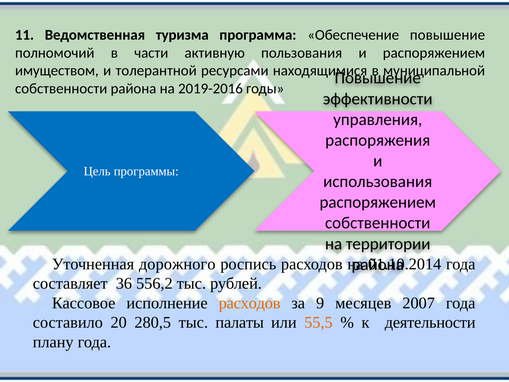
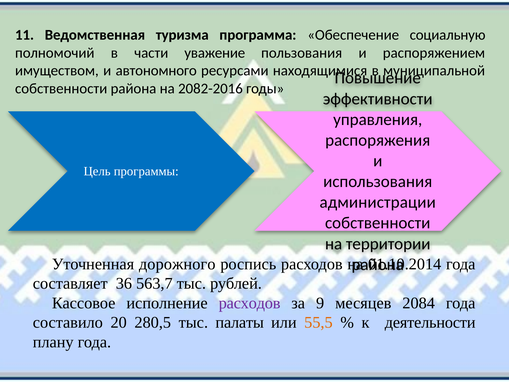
Обеспечение повышение: повышение -> социальную (448, 35)
активную: активную -> уважение (215, 53)
толерантной: толерантной -> автономного (156, 71)
2019-2016: 2019-2016 -> 2082-2016 (210, 88)
распоряжением: распоряжением -> администрации (378, 202)
556,2: 556,2 -> 563,7 (154, 283)
расходов colour: orange -> purple (250, 303)
2007: 2007 -> 2084 (419, 303)
